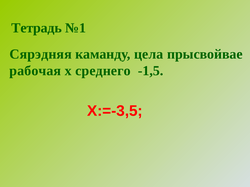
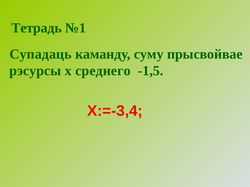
Сярэдняя: Сярэдняя -> Супадаць (41, 54)
цела: цела -> суму (149, 54)
рабочая: рабочая -> рэсурсы (35, 71)
Х:=-3,5: Х:=-3,5 -> Х:=-3,4 (115, 111)
